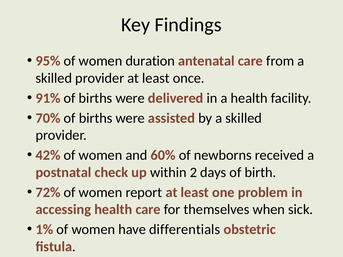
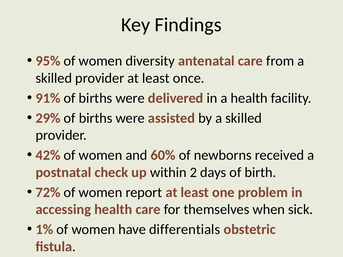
duration: duration -> diversity (150, 61)
70%: 70% -> 29% (48, 118)
